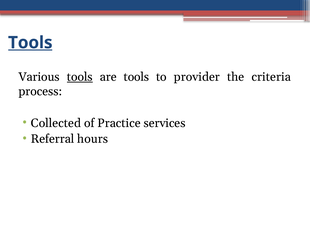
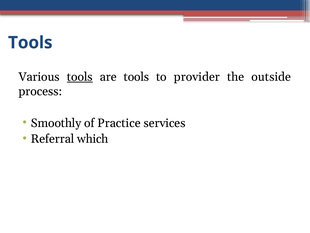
Tools underline: present -> none (30, 43)
criteria: criteria -> outside (271, 77)
Collected: Collected -> Smoothly (56, 123)
hours: hours -> which (93, 139)
